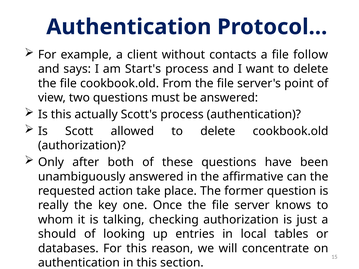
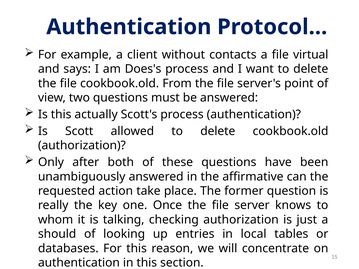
follow: follow -> virtual (311, 55)
Start's: Start's -> Does's (143, 69)
